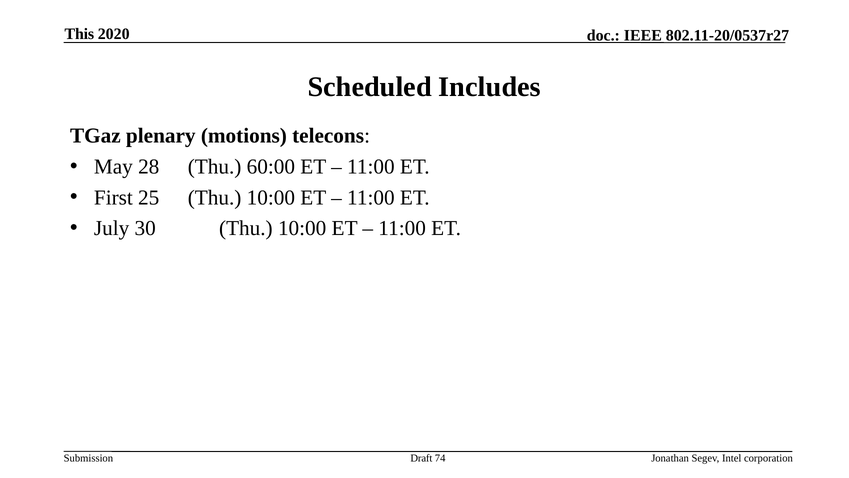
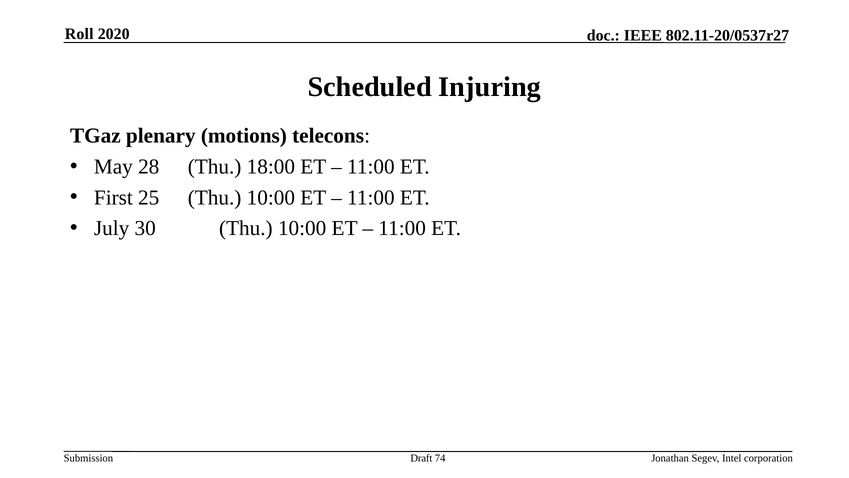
This: This -> Roll (79, 34)
Includes: Includes -> Injuring (490, 87)
60:00: 60:00 -> 18:00 (271, 167)
